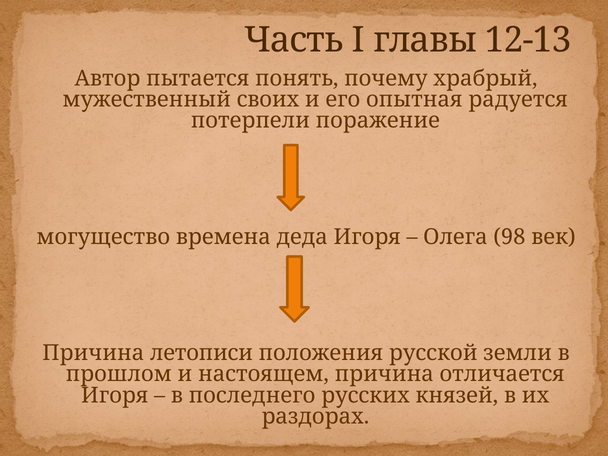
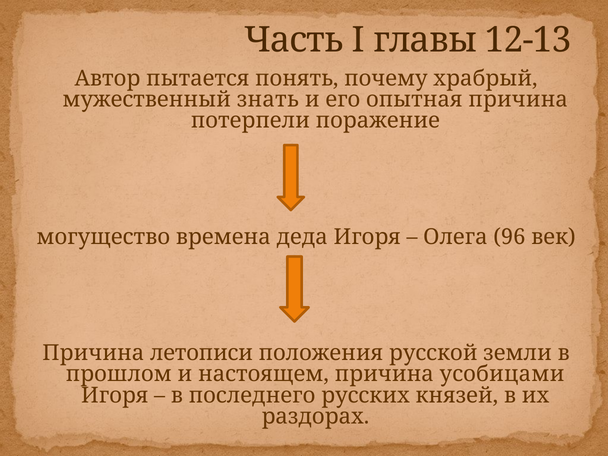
своих: своих -> знать (268, 100)
опытная радуется: радуется -> причина (518, 100)
98: 98 -> 96 (509, 237)
отличается: отличается -> усобицами (502, 374)
